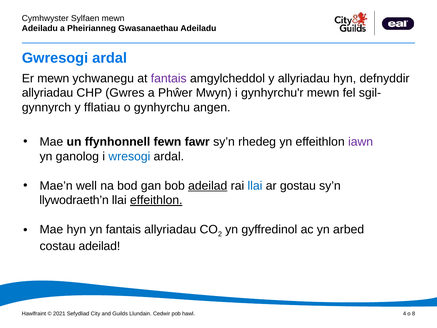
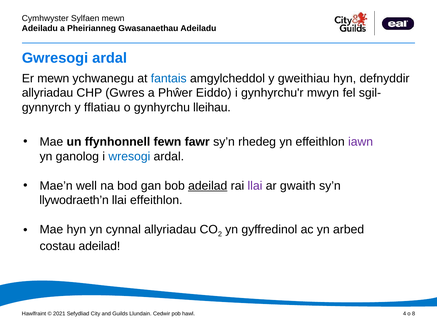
fantais colour: purple -> blue (169, 78)
y allyriadau: allyriadau -> gweithiau (304, 78)
Mwyn: Mwyn -> Eiddo (214, 93)
gynhyrchu'r mewn: mewn -> mwyn (323, 93)
angen: angen -> lleihau (212, 107)
llai colour: blue -> purple (255, 186)
gostau: gostau -> gwaith (298, 186)
effeithlon underline: present -> none (156, 200)
yn fantais: fantais -> cynnal (123, 229)
